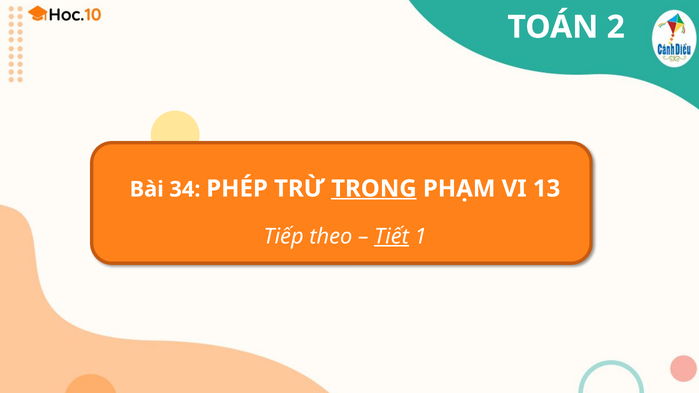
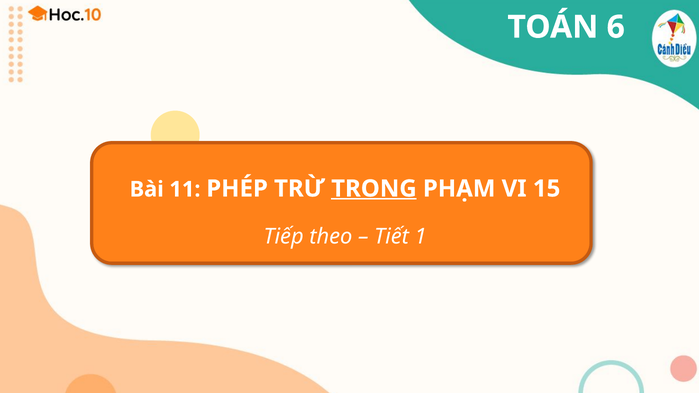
2: 2 -> 6 (616, 27)
34: 34 -> 11 (185, 189)
13: 13 -> 15 (547, 189)
Tiết underline: present -> none (392, 236)
